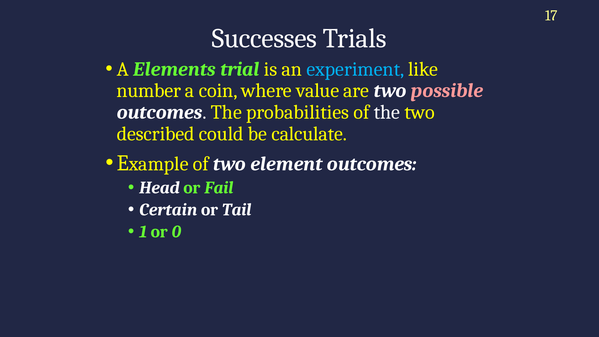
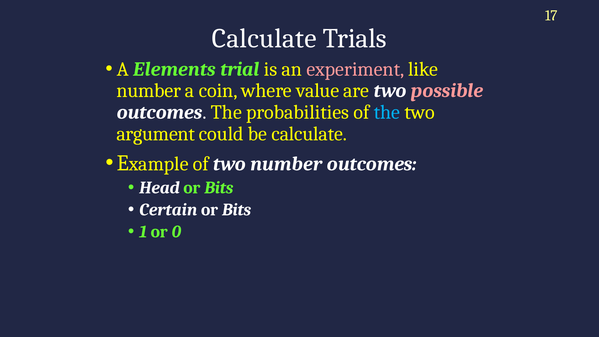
Successes: Successes -> Calculate (264, 38)
experiment colour: light blue -> pink (355, 69)
the colour: white -> light blue (387, 112)
described: described -> argument (156, 134)
two element: element -> number (286, 164)
Fail: Fail -> Bits (219, 188)
Tail: Tail -> Bits (237, 210)
